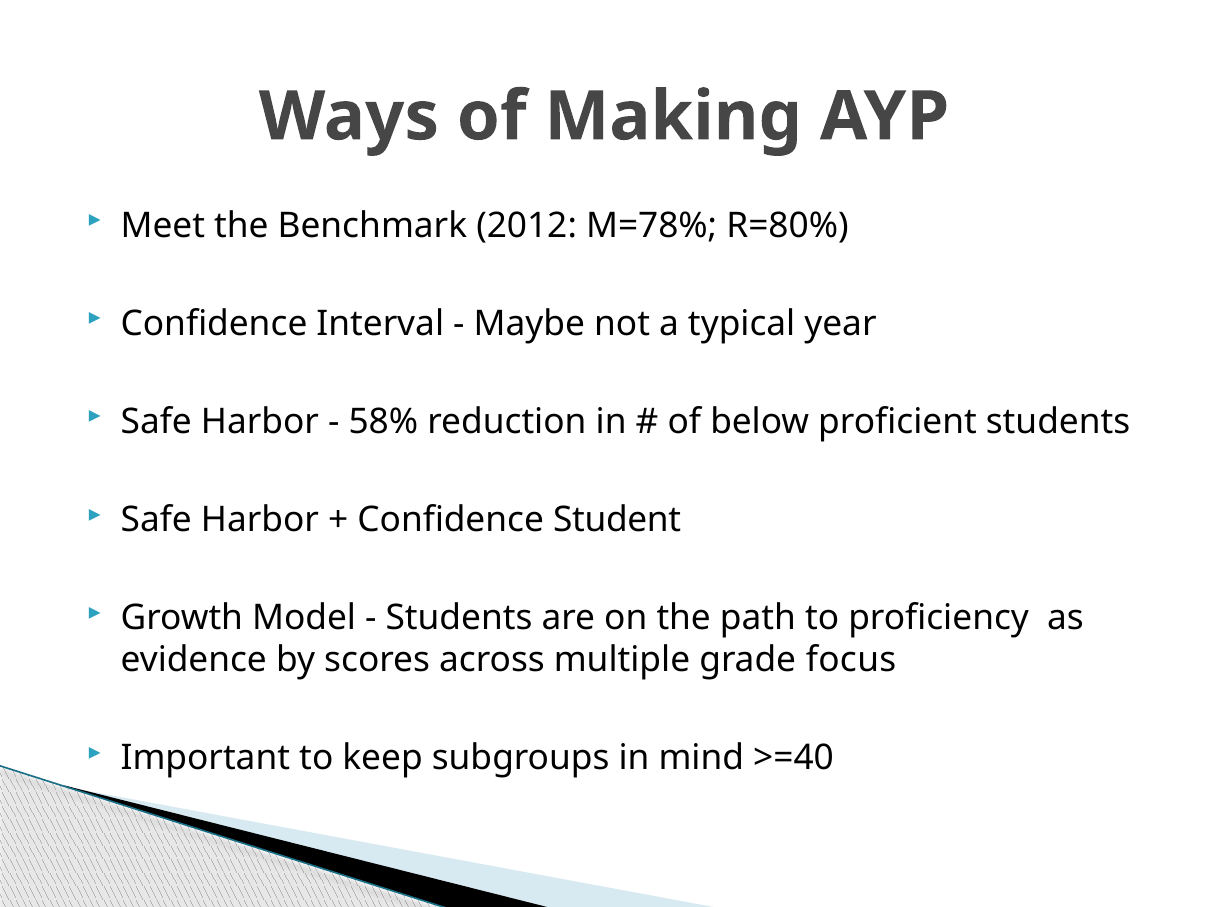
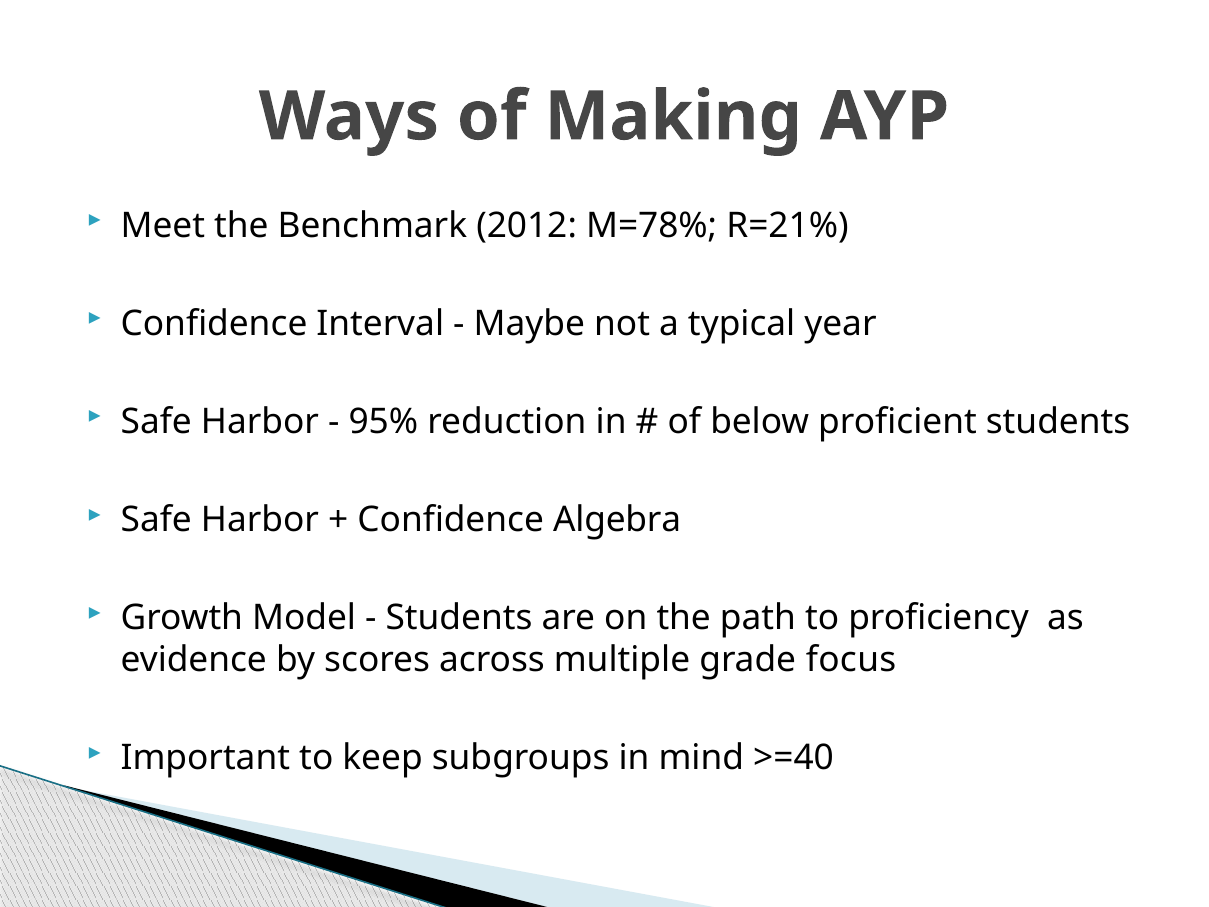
R=80%: R=80% -> R=21% (788, 225)
58%: 58% -> 95% (383, 422)
Student: Student -> Algebra (617, 520)
